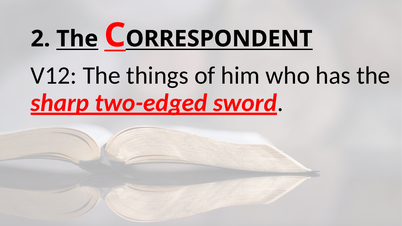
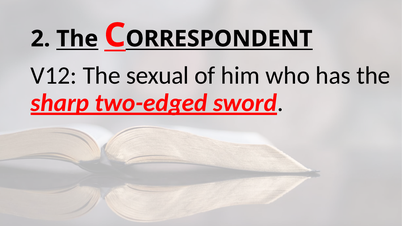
things: things -> sexual (158, 75)
